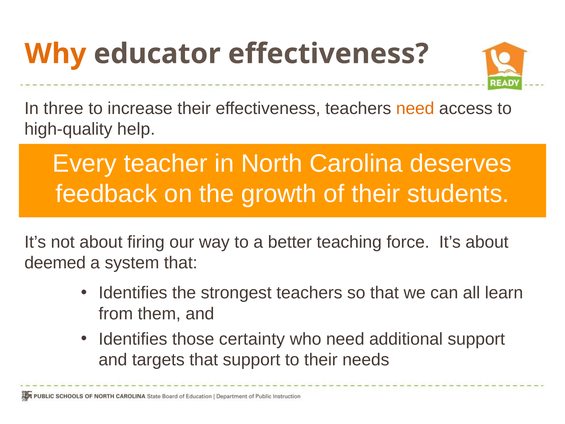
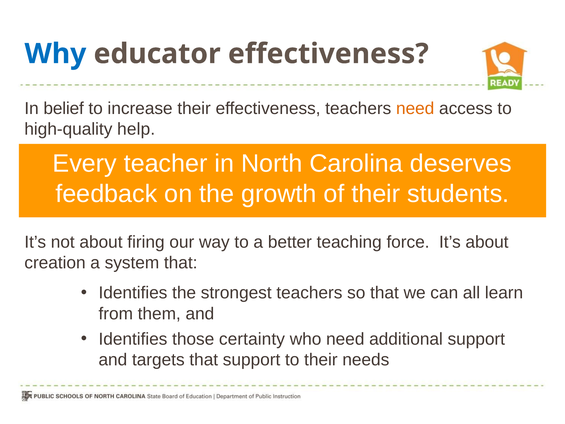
Why colour: orange -> blue (55, 54)
three: three -> belief (64, 108)
deemed: deemed -> creation (55, 263)
